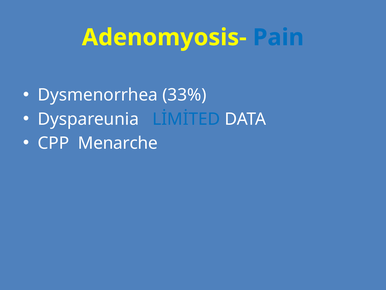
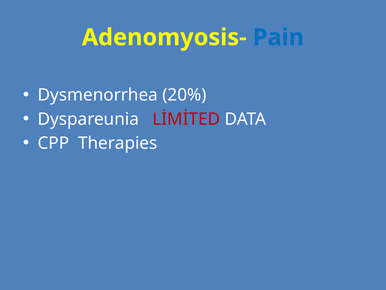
33%: 33% -> 20% (184, 95)
LİMİTED colour: blue -> red (186, 119)
Menarche: Menarche -> Therapies (118, 143)
